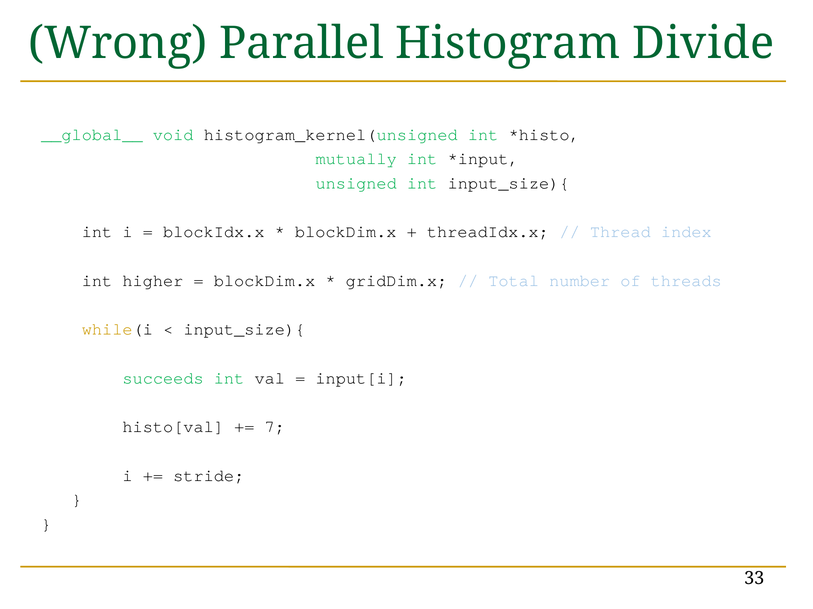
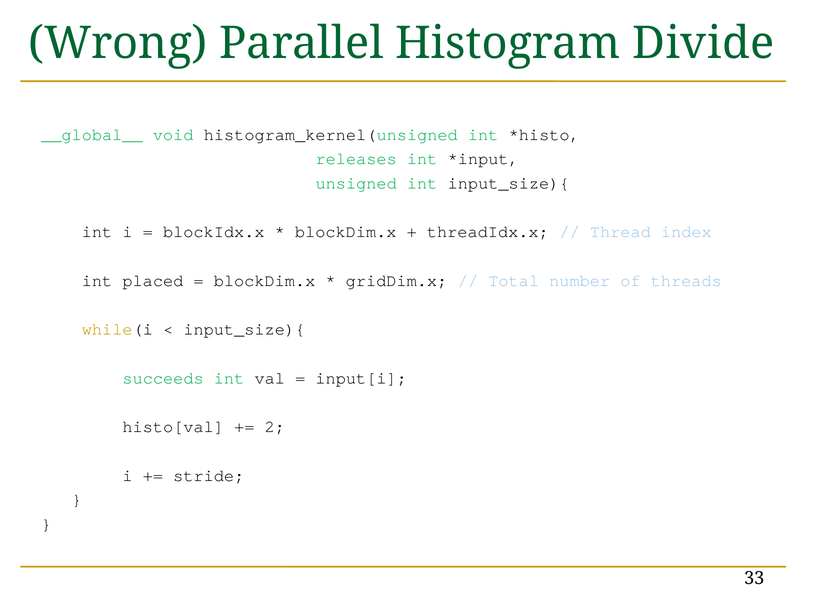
mutually: mutually -> releases (356, 159)
higher: higher -> placed (153, 281)
7: 7 -> 2 (275, 427)
